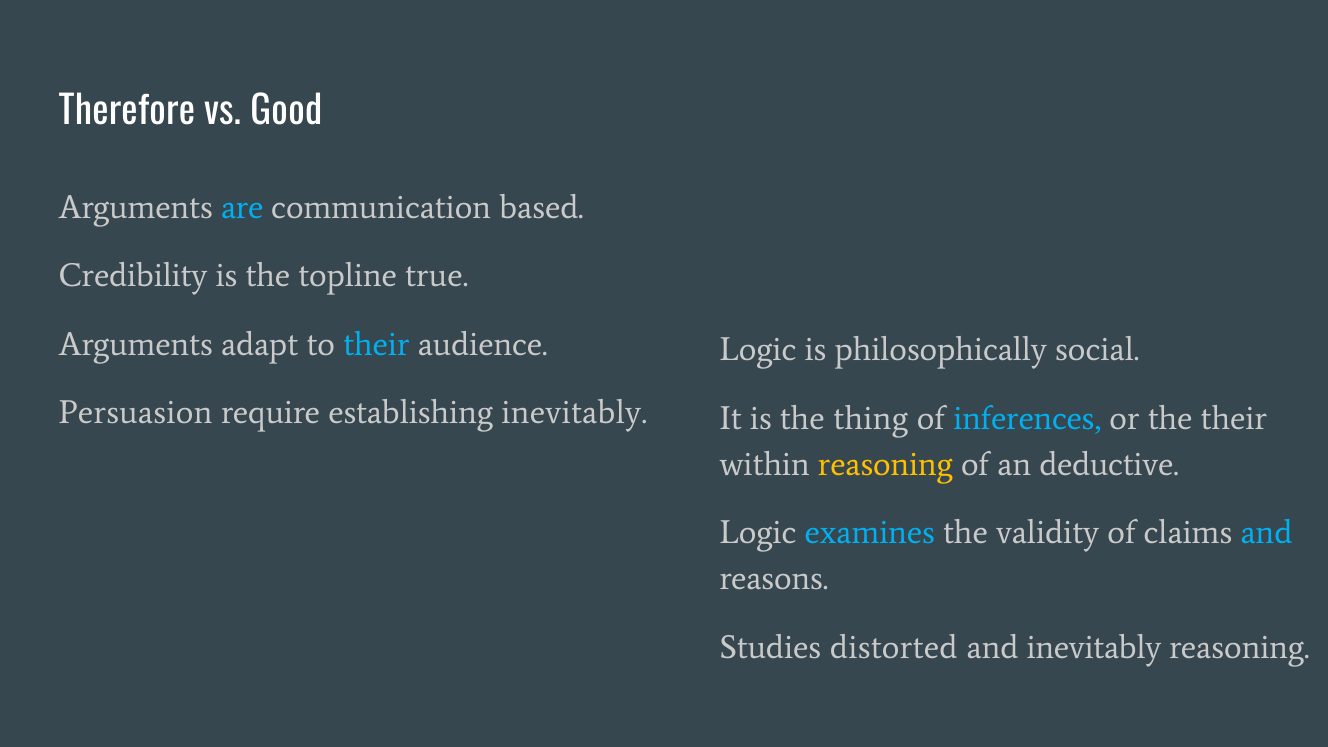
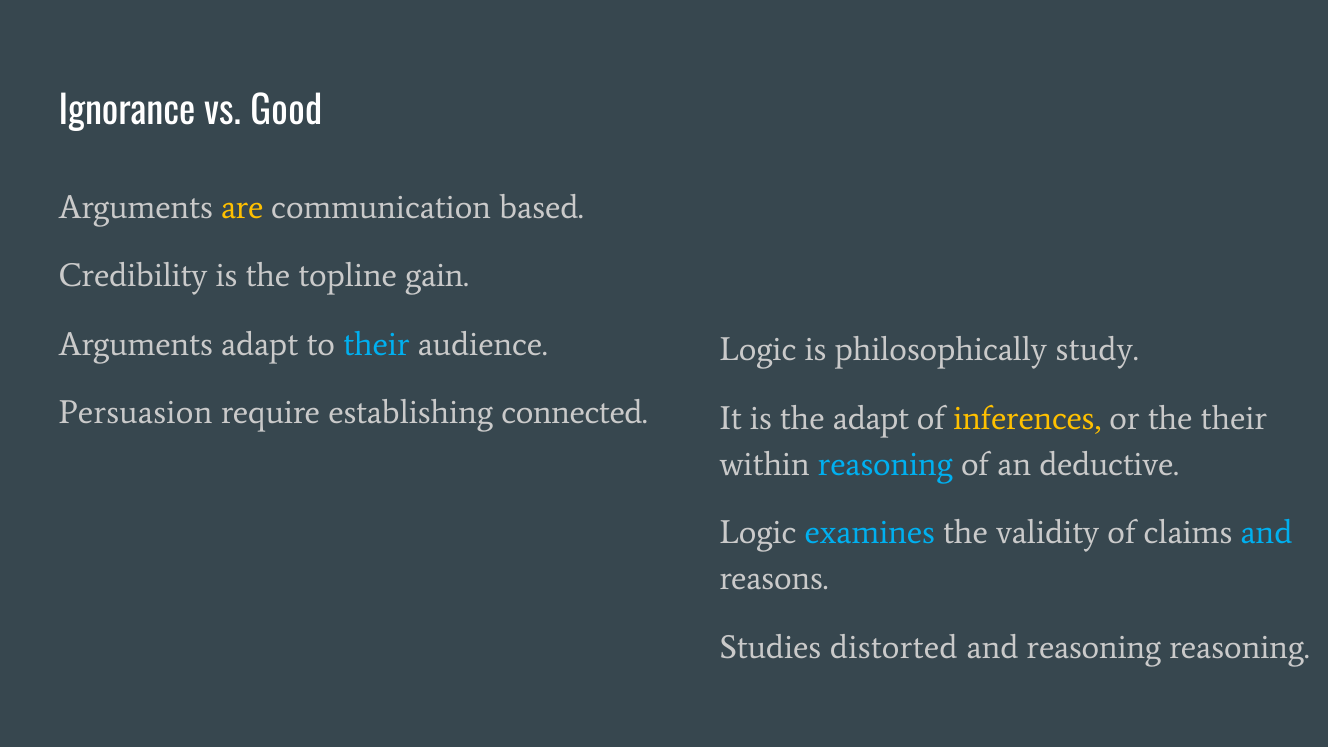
Therefore: Therefore -> Ignorance (127, 111)
are colour: light blue -> yellow (242, 207)
true: true -> gain (437, 276)
social: social -> study (1097, 350)
establishing inevitably: inevitably -> connected (575, 412)
the thing: thing -> adapt (871, 418)
inferences colour: light blue -> yellow (1027, 418)
reasoning colour: yellow -> light blue (885, 464)
and inevitably: inevitably -> reasoning (1094, 647)
